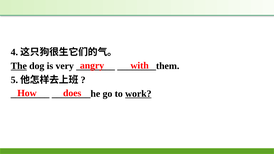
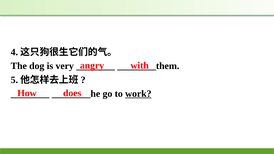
The underline: present -> none (19, 66)
